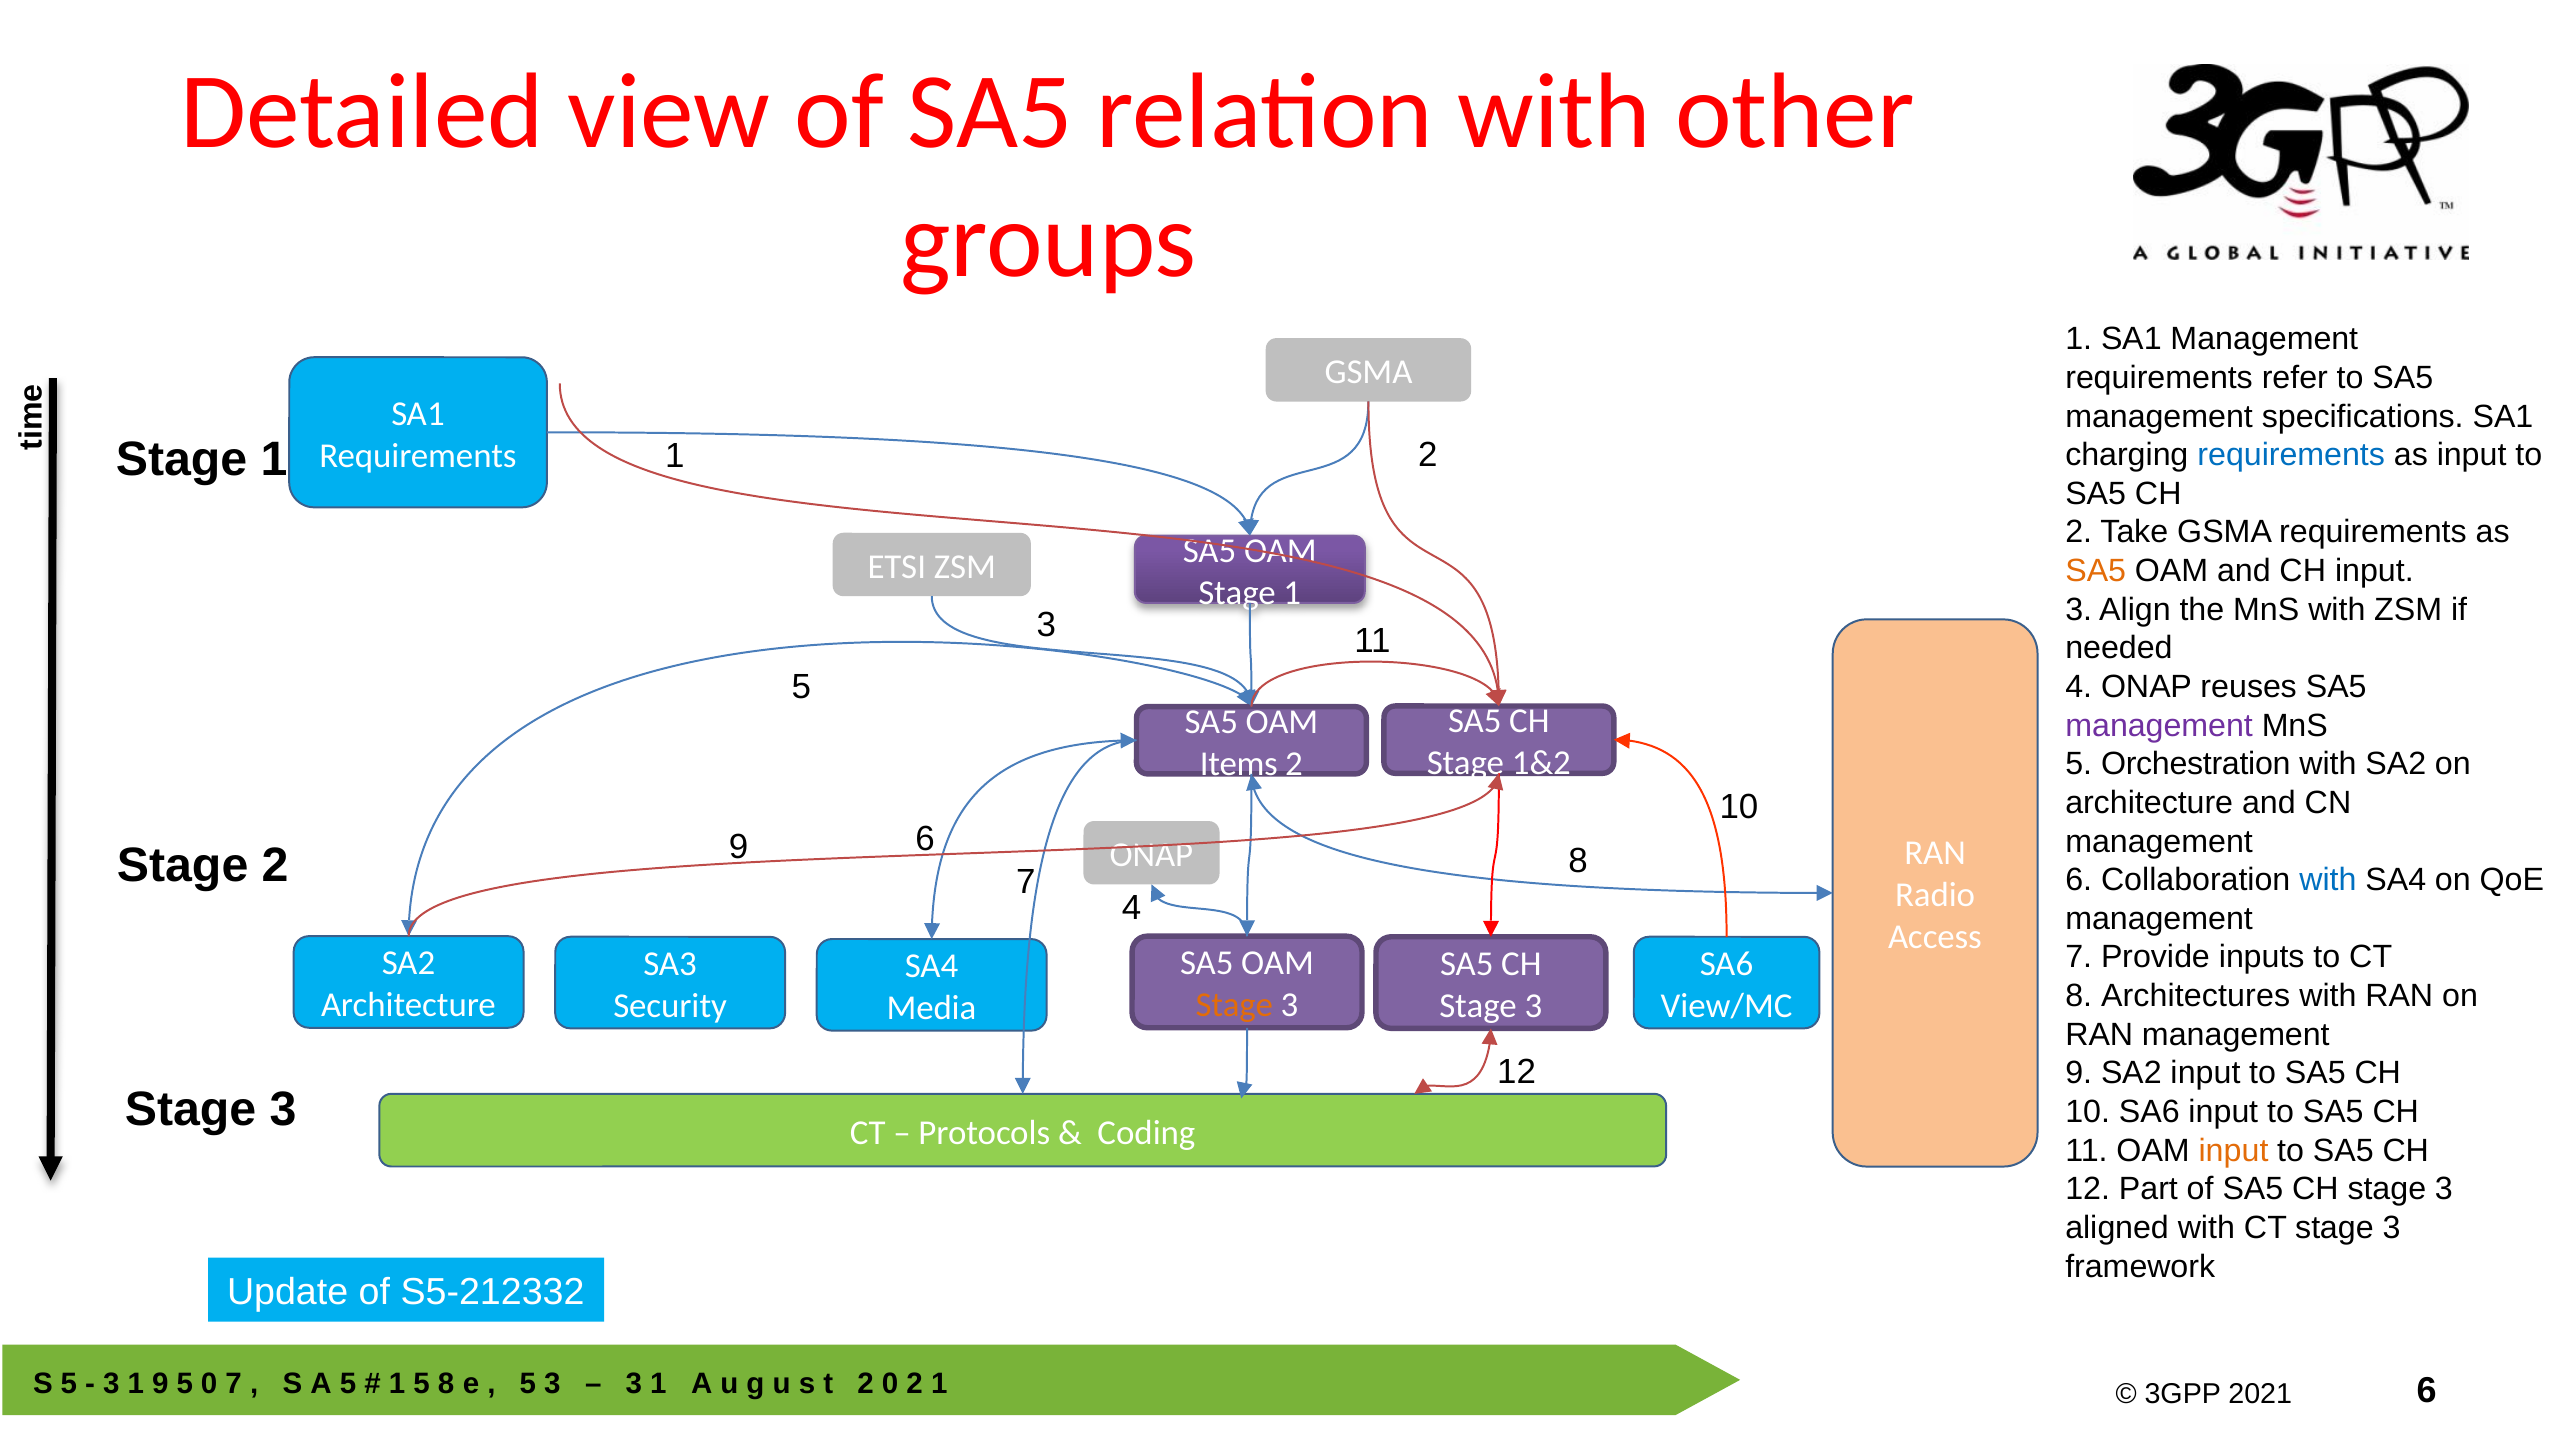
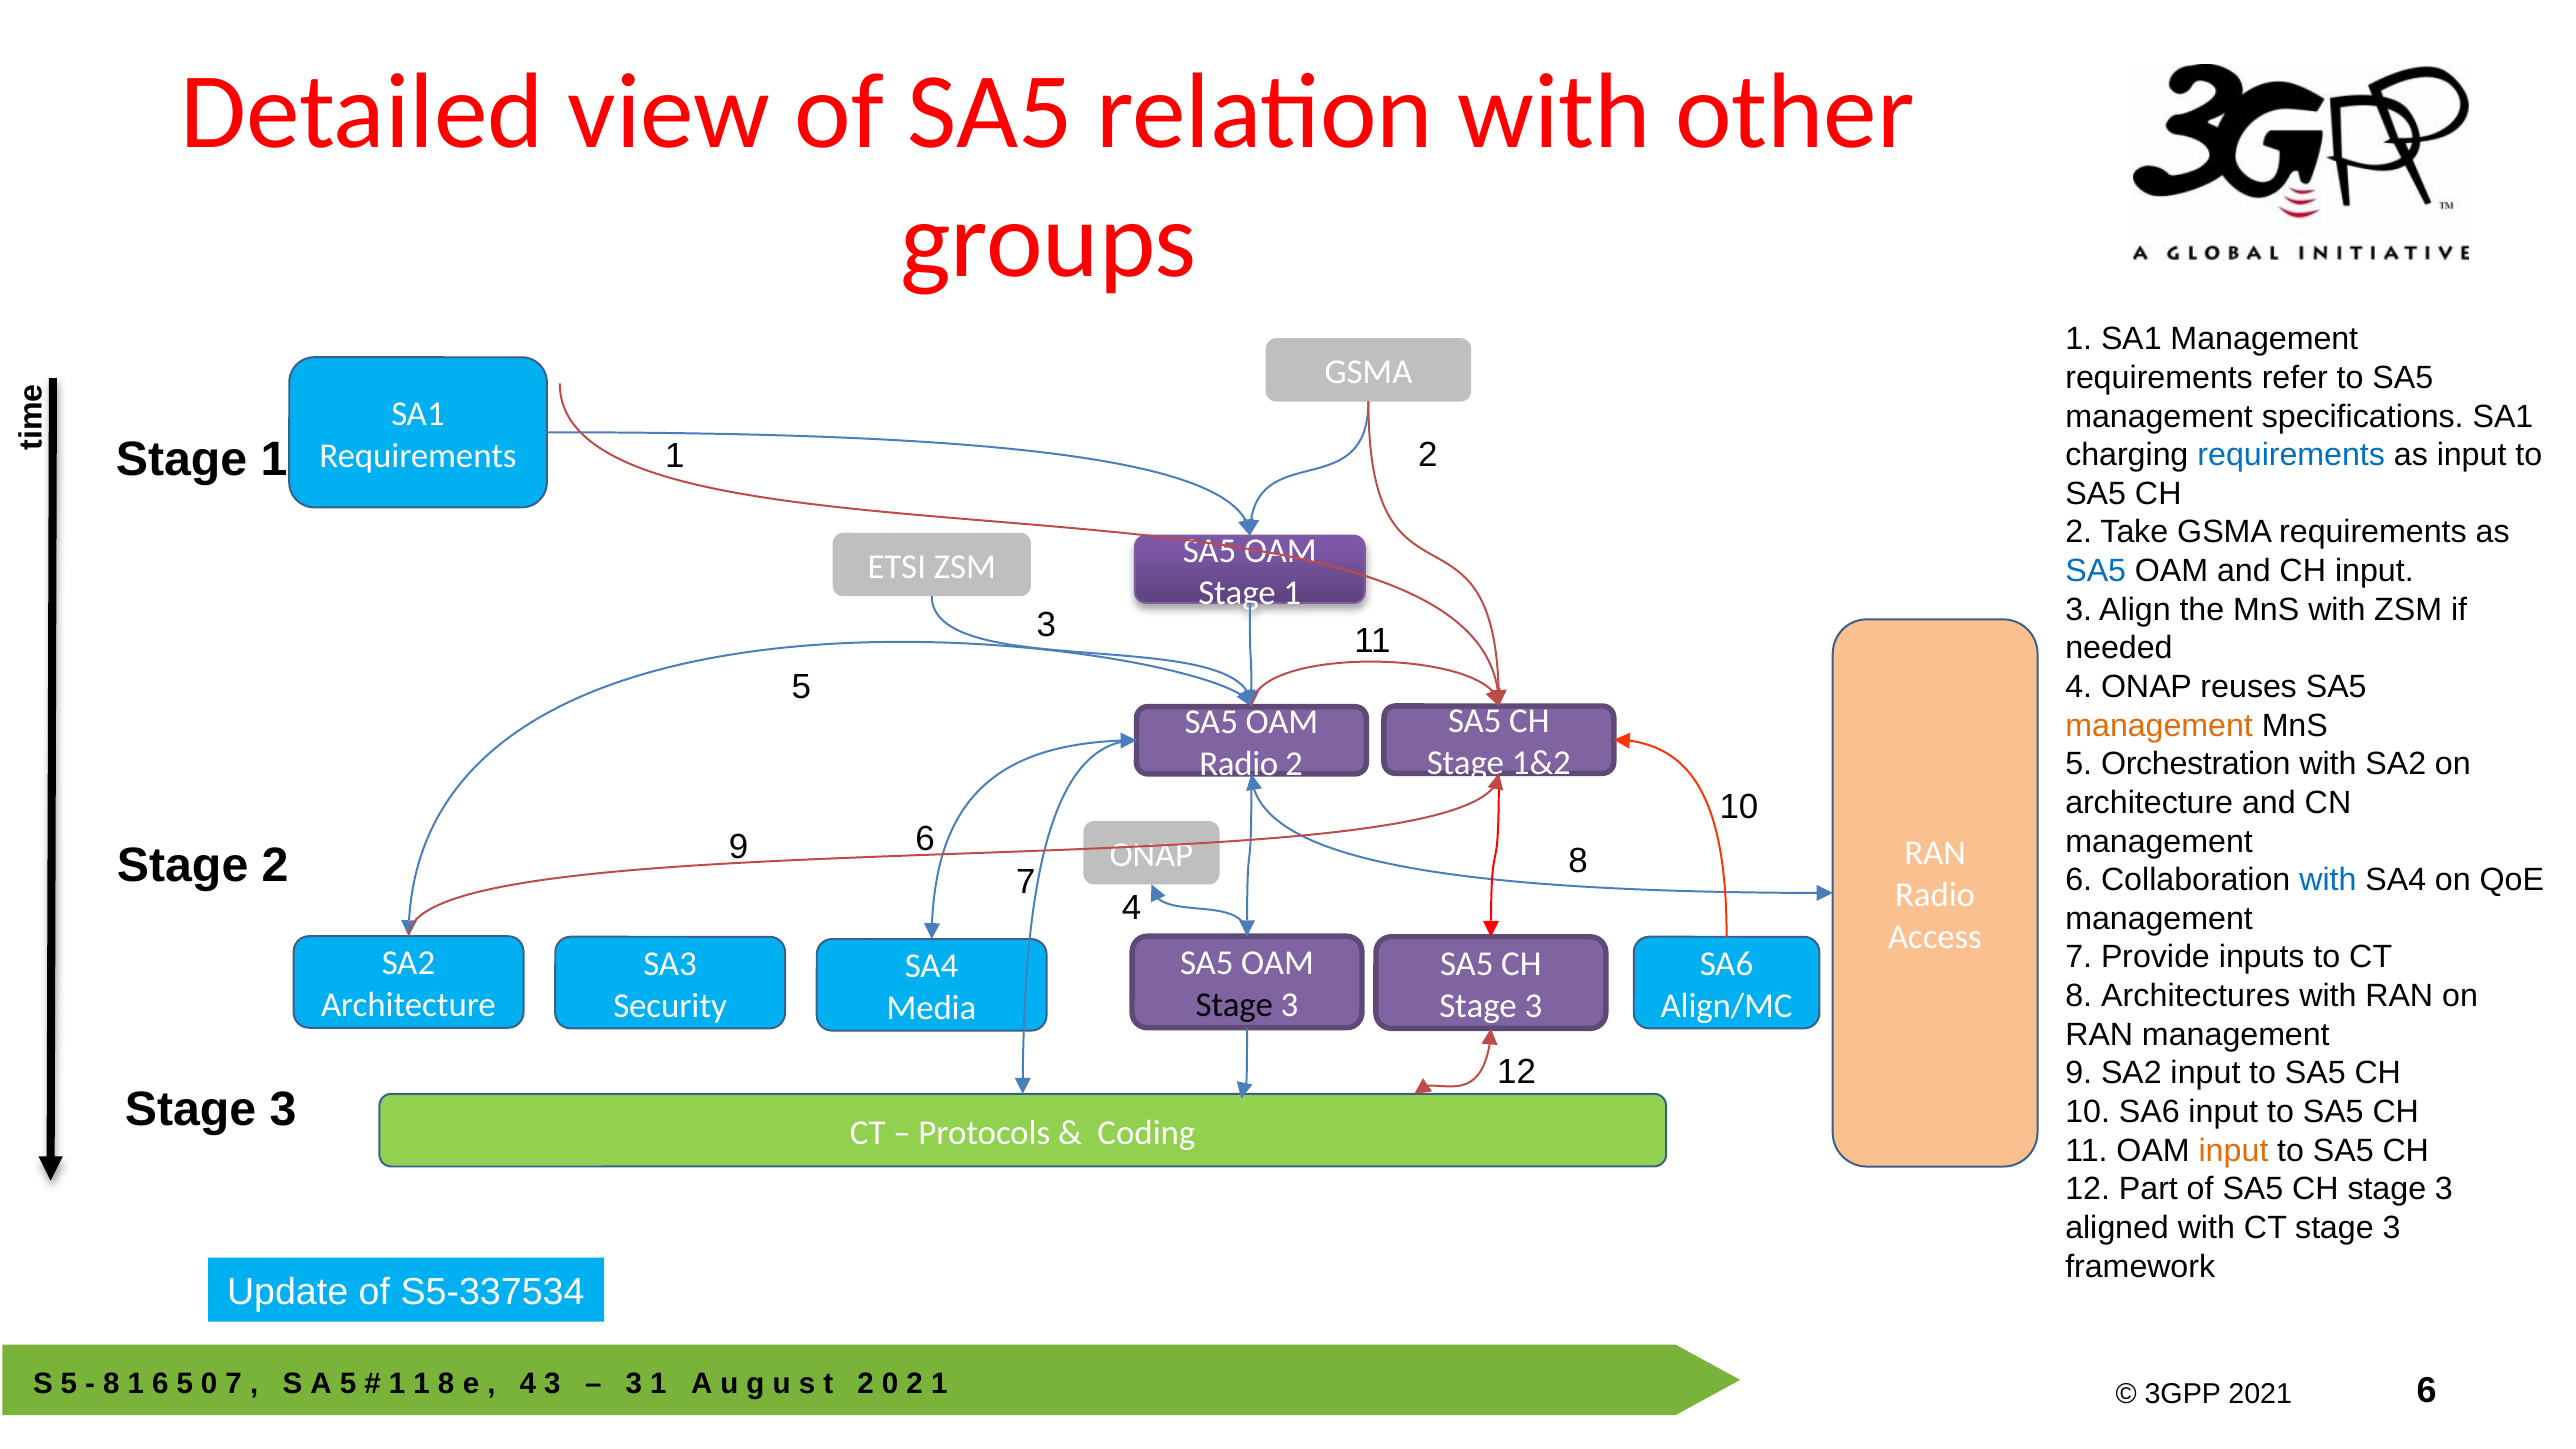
SA5 colour: orange -> blue (2096, 571)
management colour: purple -> orange (2159, 726)
Items: Items -> Radio (1239, 764)
Stage colour: orange -> black (1234, 1005)
View/MC: View/MC -> Align/MC (1727, 1006)
S5-212332: S5-212332 -> S5-337534 (493, 1292)
3: 3 -> 8 (111, 1384)
1 9: 9 -> 6 (160, 1384)
1 5: 5 -> 1 (421, 1384)
5: 5 -> 4 (528, 1384)
